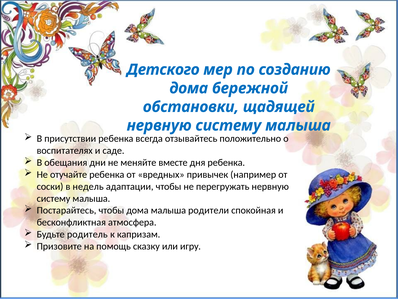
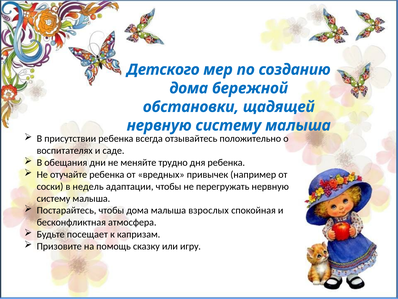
вместе: вместе -> трудно (173, 162)
родители: родители -> взрослых (209, 210)
родитель: родитель -> посещает (87, 234)
